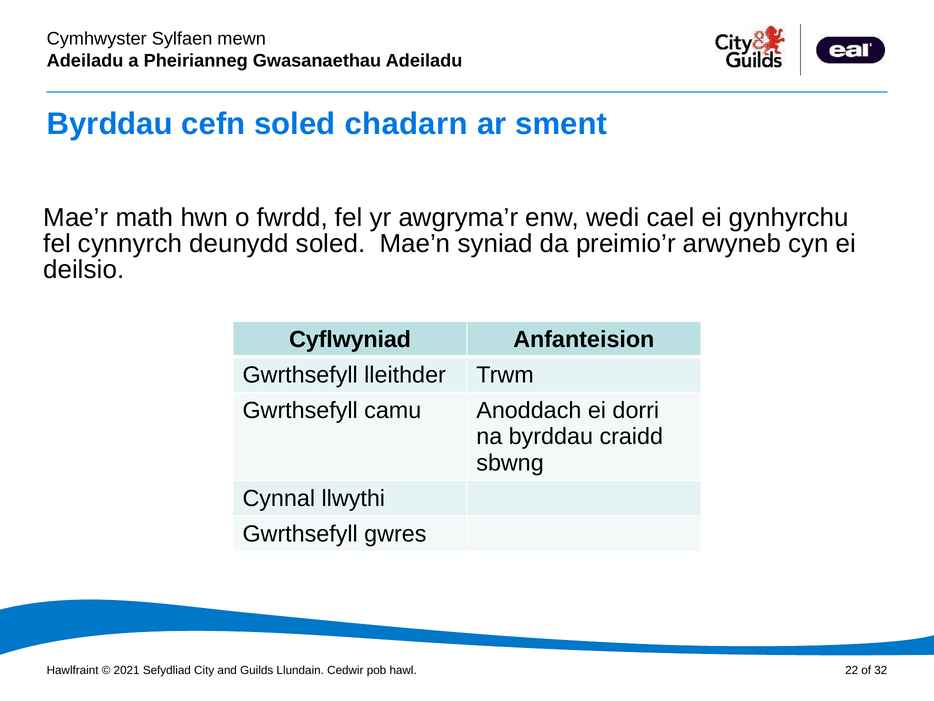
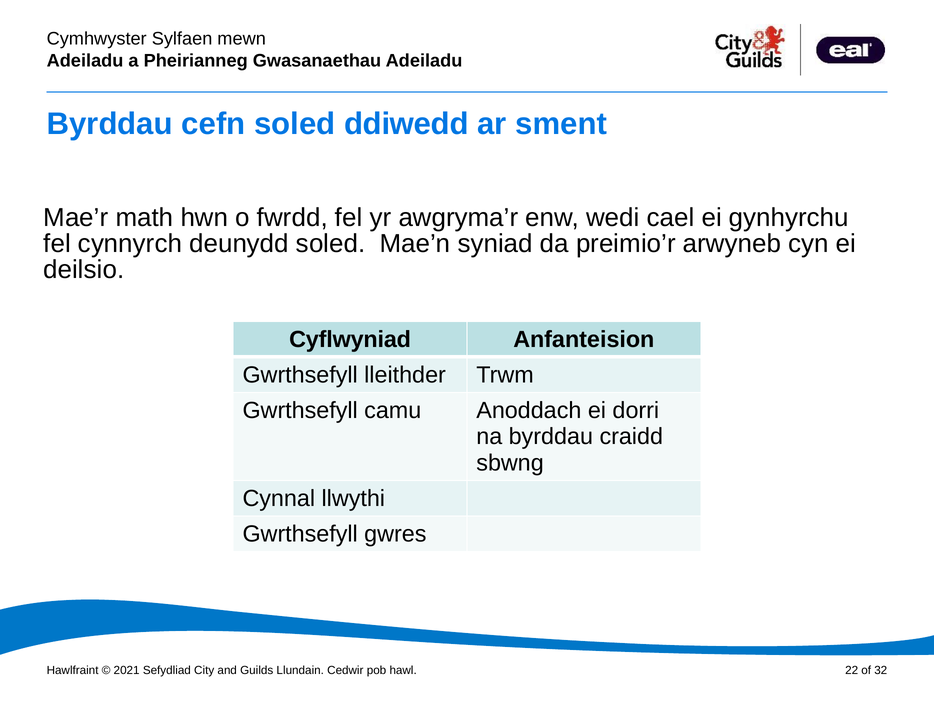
chadarn: chadarn -> ddiwedd (406, 124)
